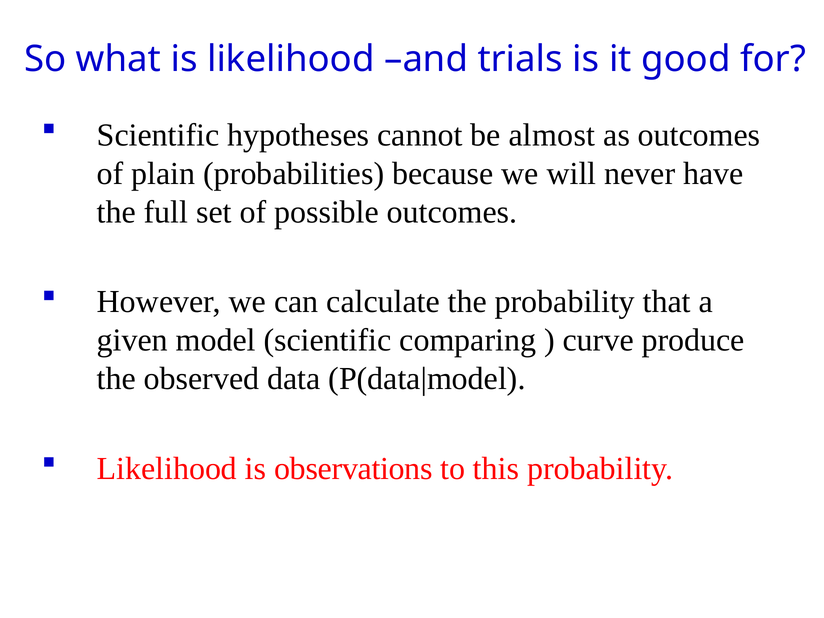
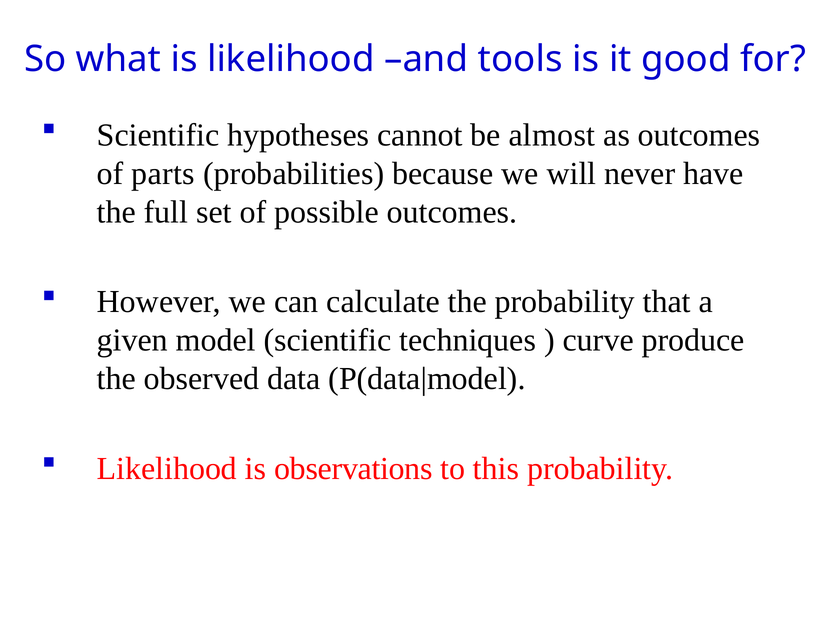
trials: trials -> tools (520, 59)
plain: plain -> parts (163, 174)
comparing: comparing -> techniques (468, 340)
